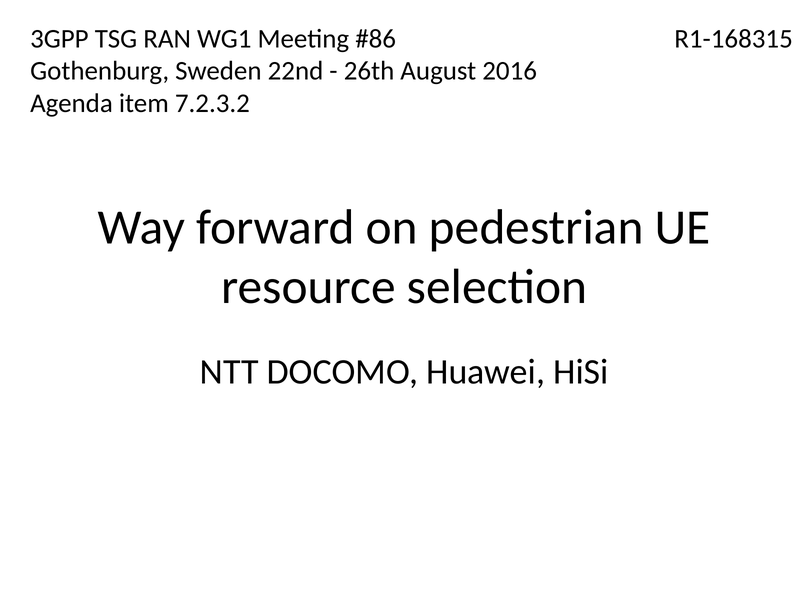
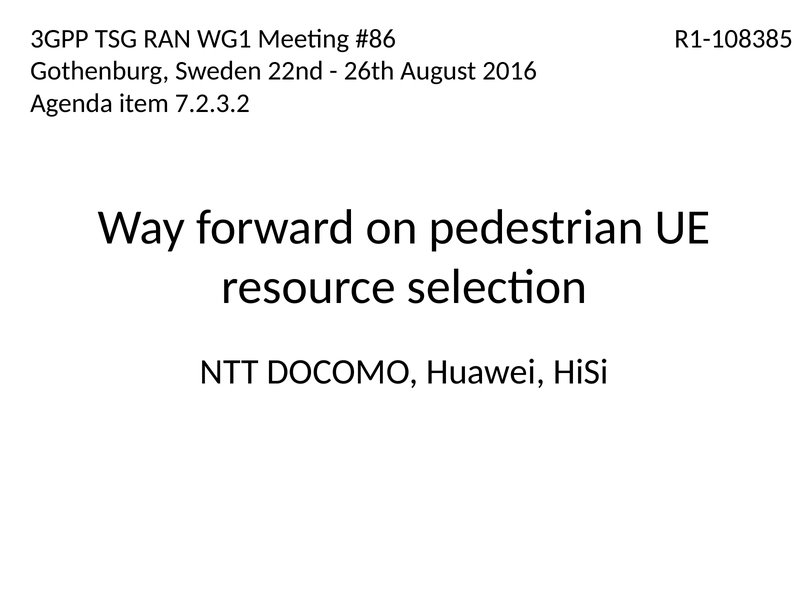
R1-168315: R1-168315 -> R1-108385 (734, 39)
